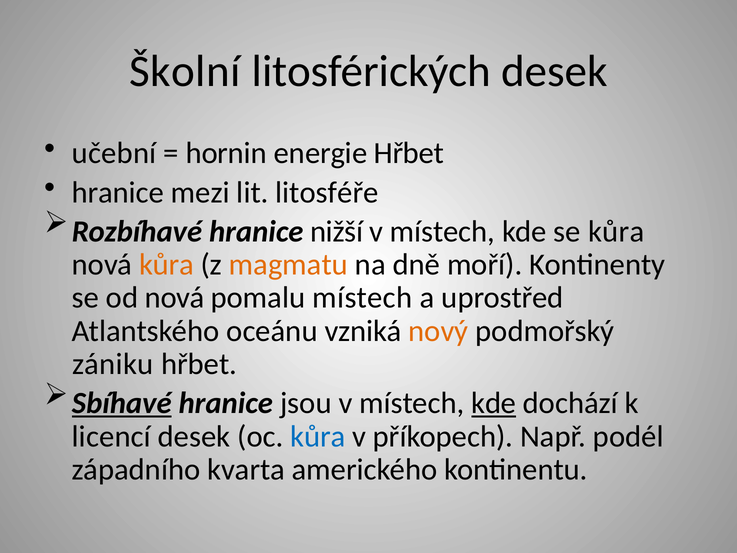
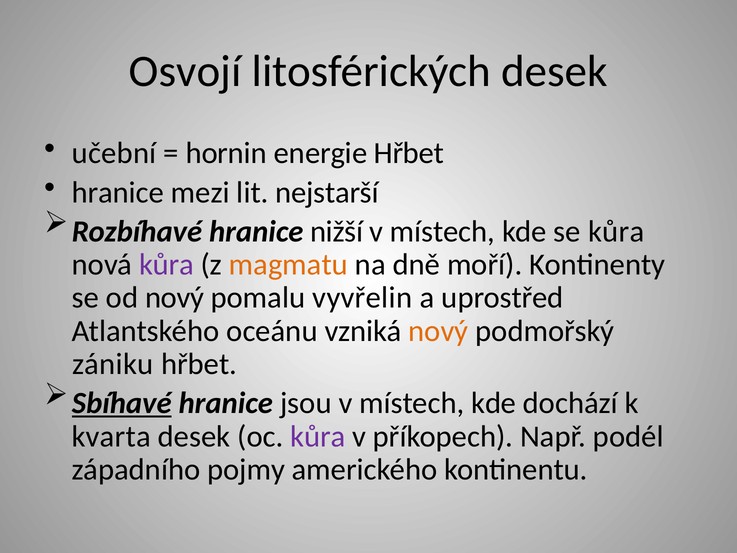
Školní: Školní -> Osvojí (185, 71)
litosféře: litosféře -> nejstarší (327, 192)
kůra colour: orange -> purple (166, 265)
od nová: nová -> nový (175, 298)
pomalu místech: místech -> vyvřelin (362, 298)
kde underline: present -> none (494, 403)
licencí: licencí -> kvarta (111, 436)
kůra colour: blue -> purple (318, 436)
kvarta: kvarta -> pojmy (246, 469)
